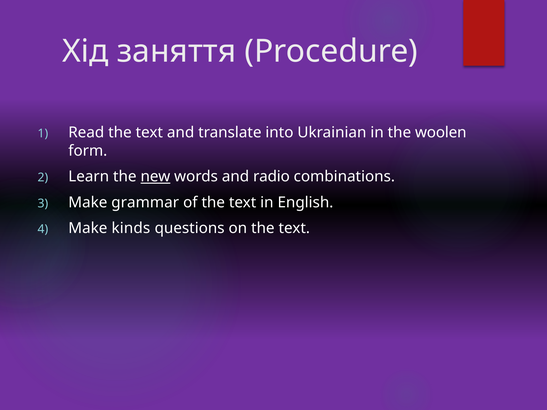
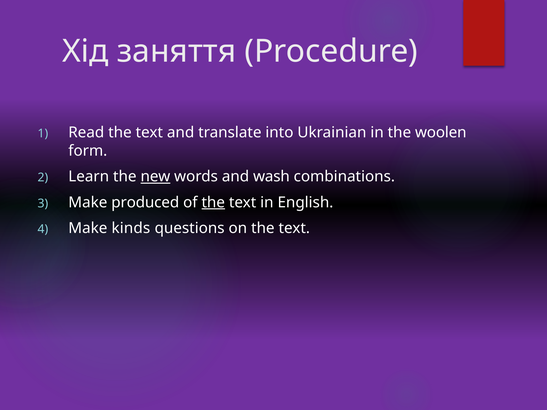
radio: radio -> wash (271, 177)
grammar: grammar -> produced (145, 202)
the underline: none -> present (213, 202)
